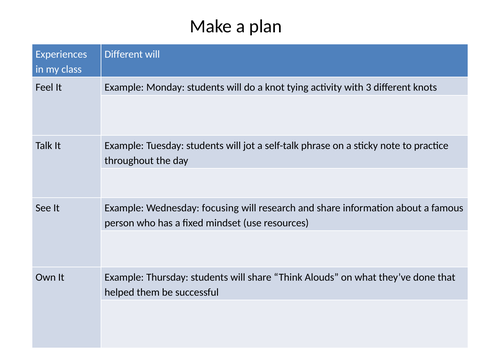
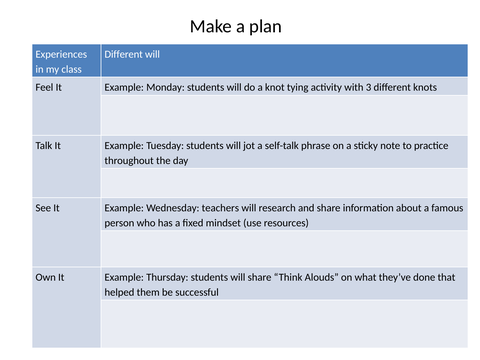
focusing: focusing -> teachers (220, 208)
